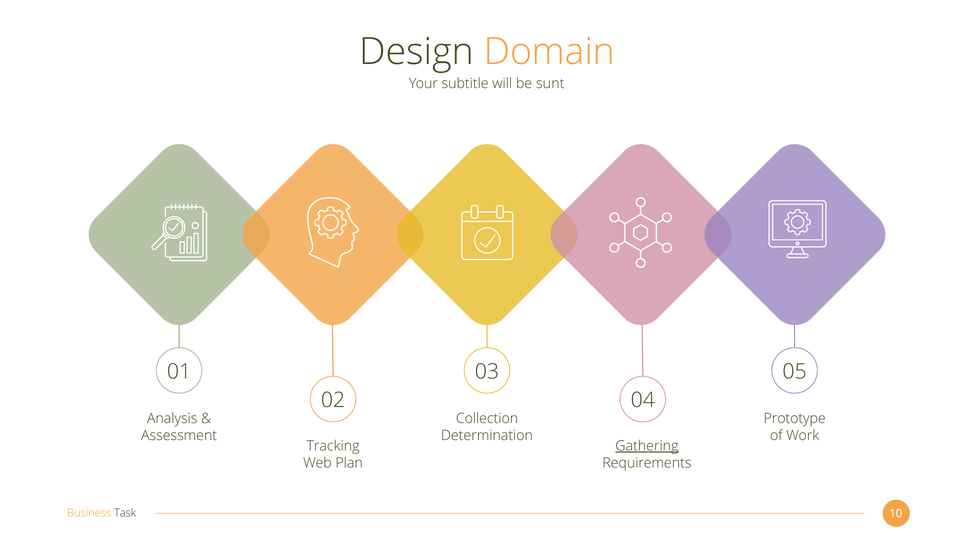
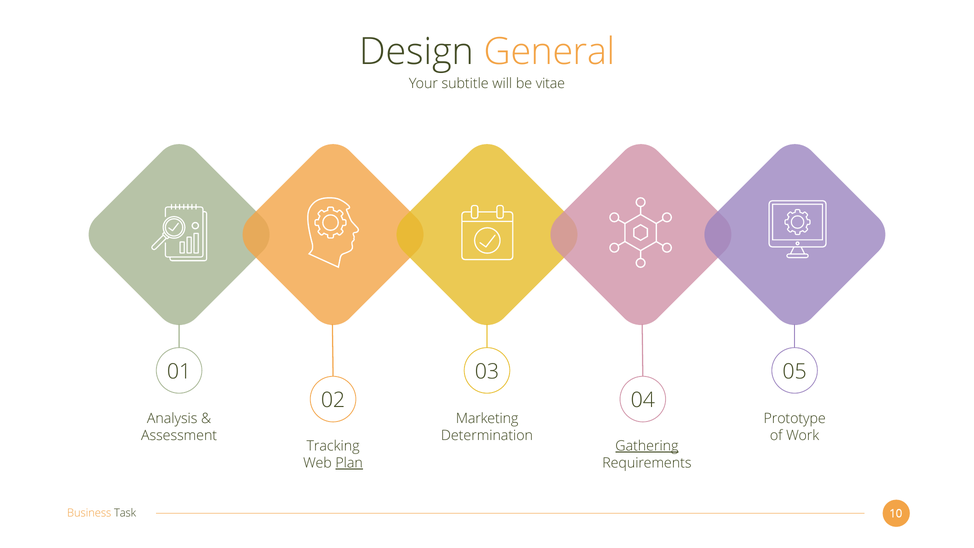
Domain: Domain -> General (549, 52)
sunt: sunt -> vitae (550, 84)
Collection: Collection -> Marketing (487, 418)
Plan underline: none -> present (349, 463)
